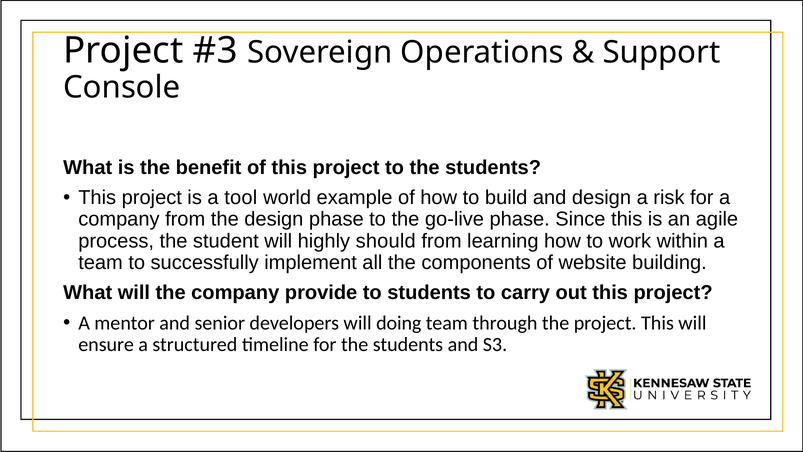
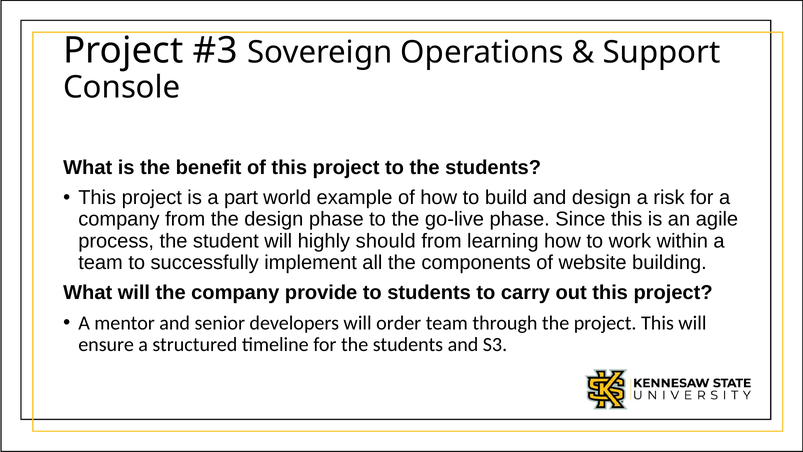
tool: tool -> part (241, 198)
doing: doing -> order (399, 323)
